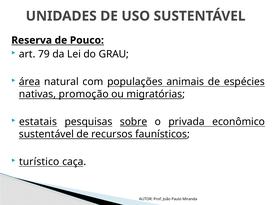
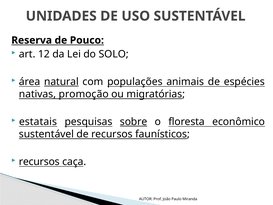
79: 79 -> 12 (44, 54)
GRAU: GRAU -> SOLO (114, 54)
natural underline: none -> present (61, 82)
privada: privada -> floresta (187, 122)
turístico: turístico -> recursos (39, 161)
